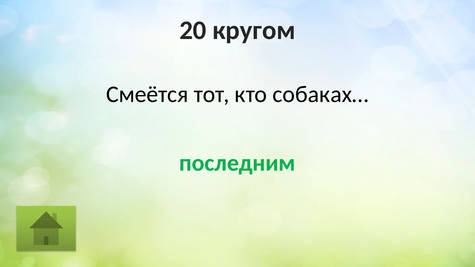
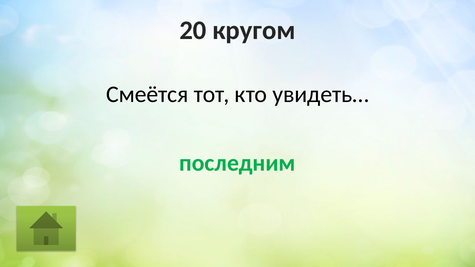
собаках…: собаках… -> увидеть… (321, 94)
